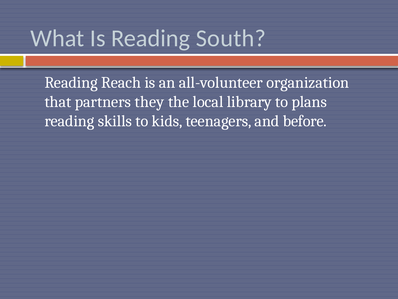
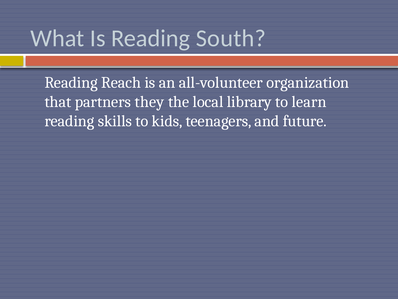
plans: plans -> learn (309, 102)
before: before -> future (305, 121)
